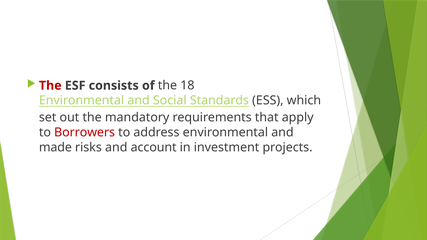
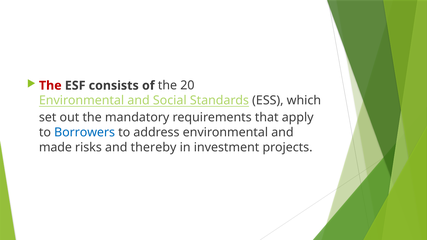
18: 18 -> 20 (187, 86)
Borrowers colour: red -> blue (85, 132)
account: account -> thereby (154, 147)
